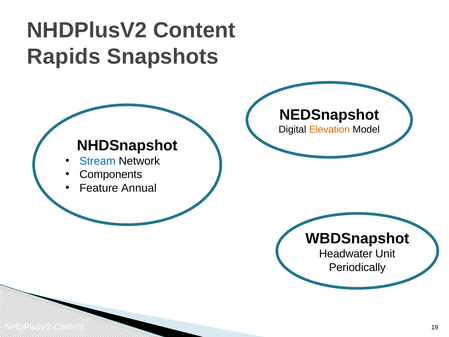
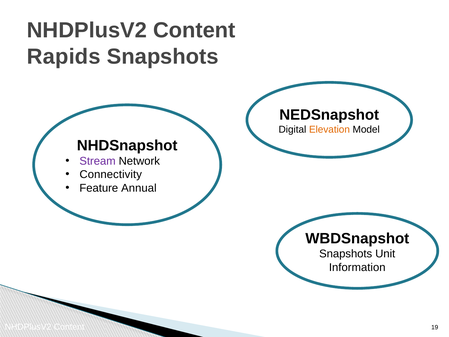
Stream colour: blue -> purple (98, 161)
Components: Components -> Connectivity (111, 174)
Headwater: Headwater -> Snapshots (346, 254)
Periodically: Periodically -> Information (357, 267)
